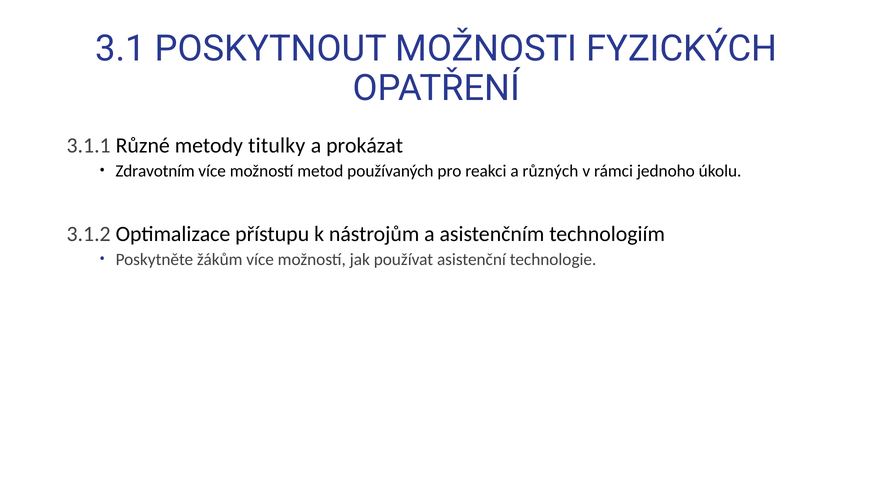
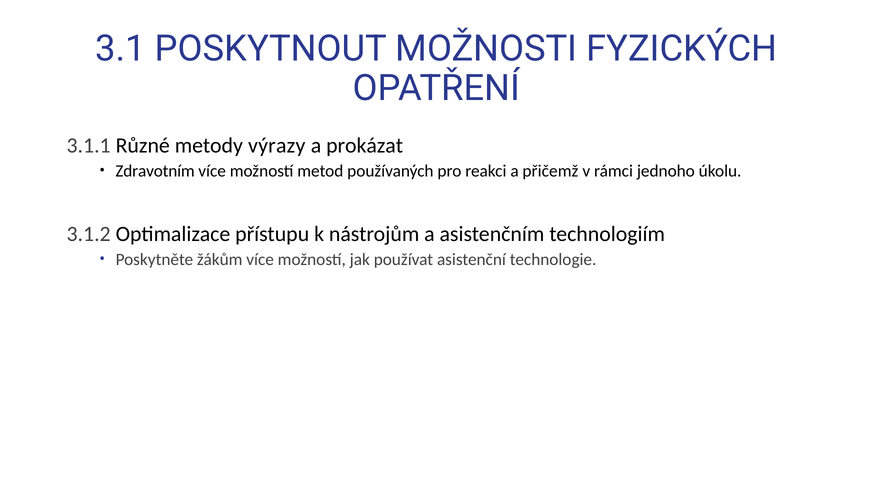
titulky: titulky -> výrazy (277, 146)
různých: různých -> přičemž (550, 171)
